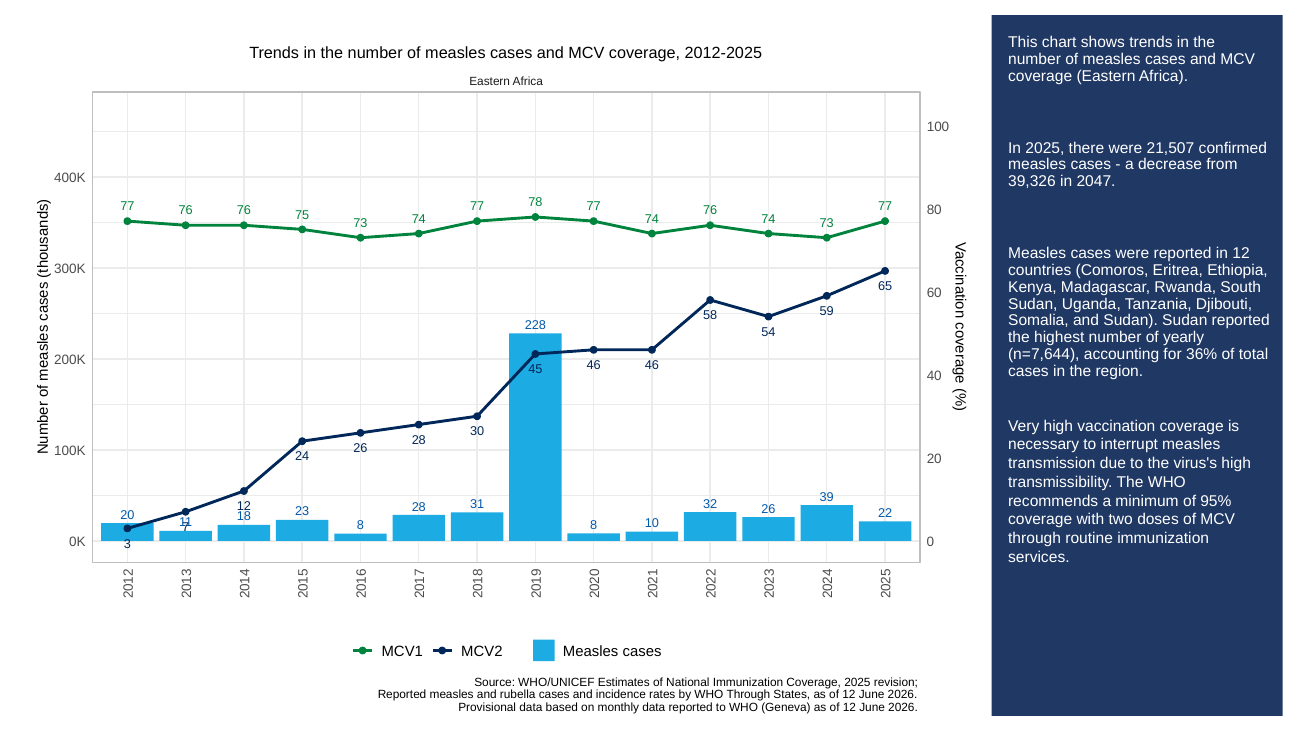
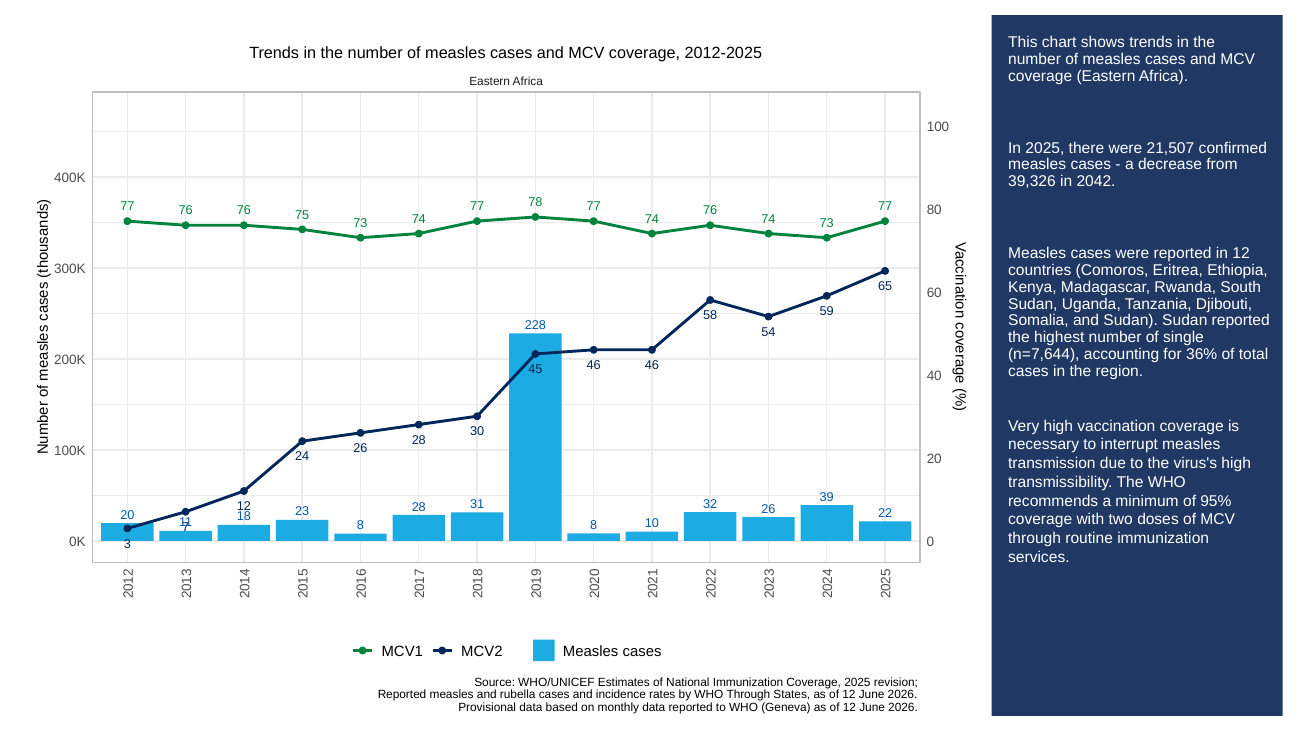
2047: 2047 -> 2042 (1096, 182)
yearly: yearly -> single (1184, 337)
